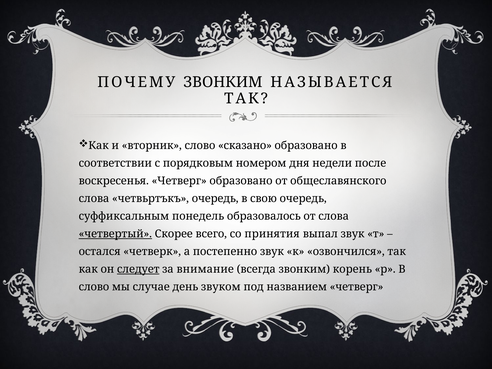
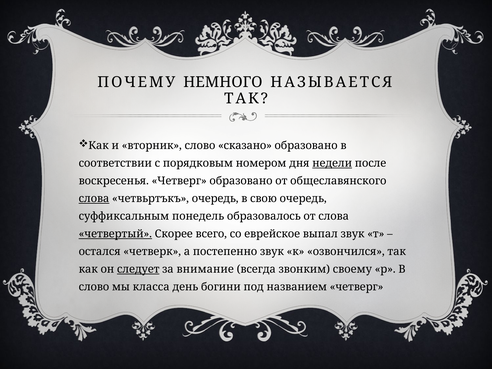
ПОЧЕМУ ЗВОНКИМ: ЗВОНКИМ -> НЕМНОГО (223, 82)
недели underline: none -> present (332, 163)
слова underline: none -> present (94, 199)
принятия: принятия -> еврейское (272, 234)
корень: корень -> своему (352, 269)
случае: случае -> класса (151, 287)
звуком: звуком -> богини (221, 287)
